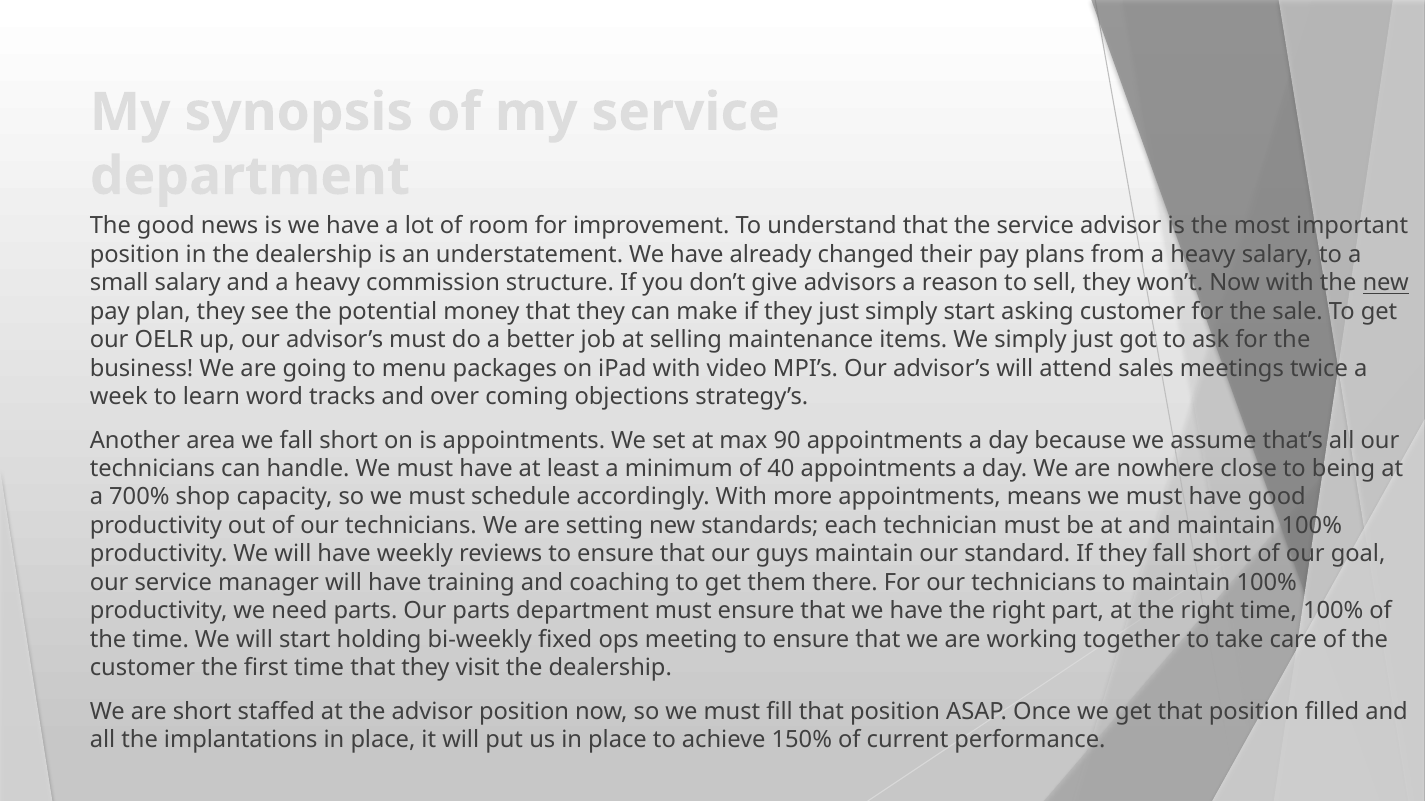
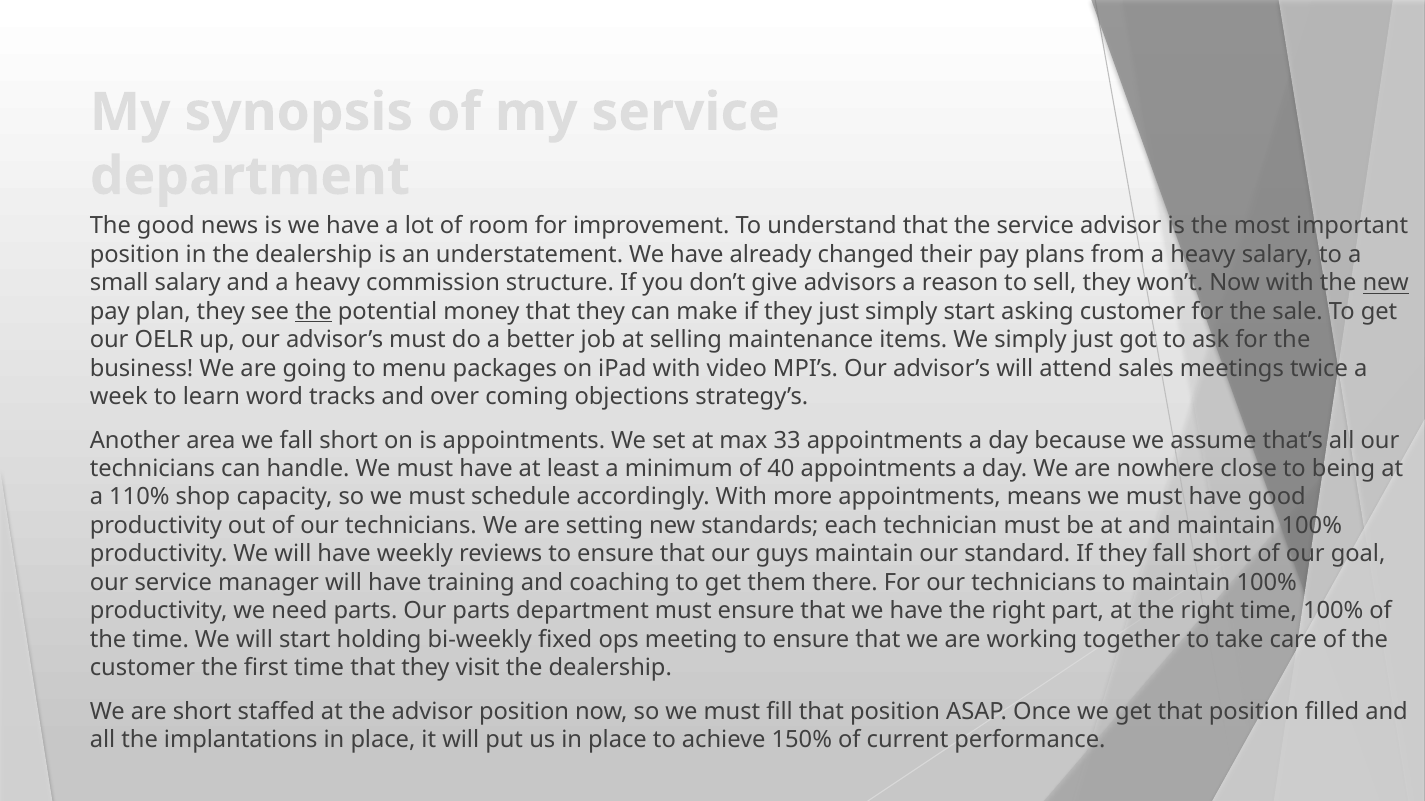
the underline: none -> present (314, 312)
90: 90 -> 33 (787, 441)
700%: 700% -> 110% (139, 498)
